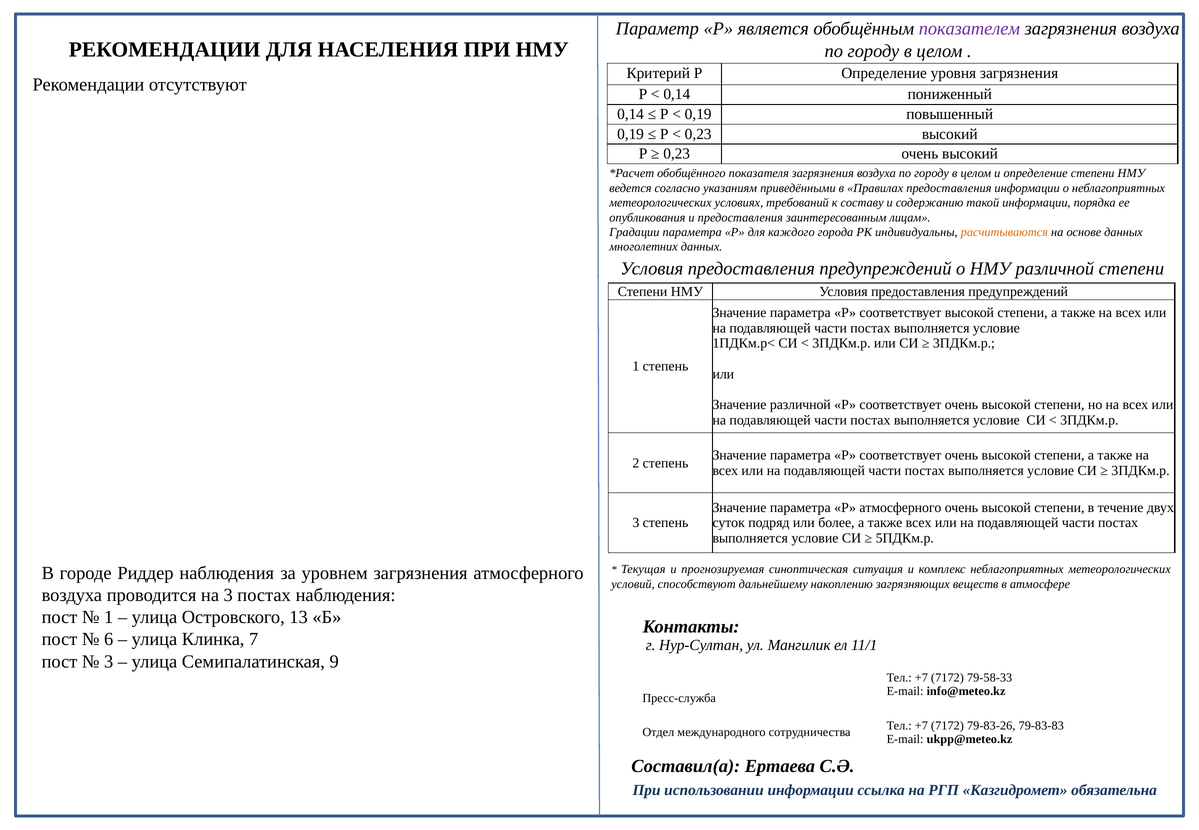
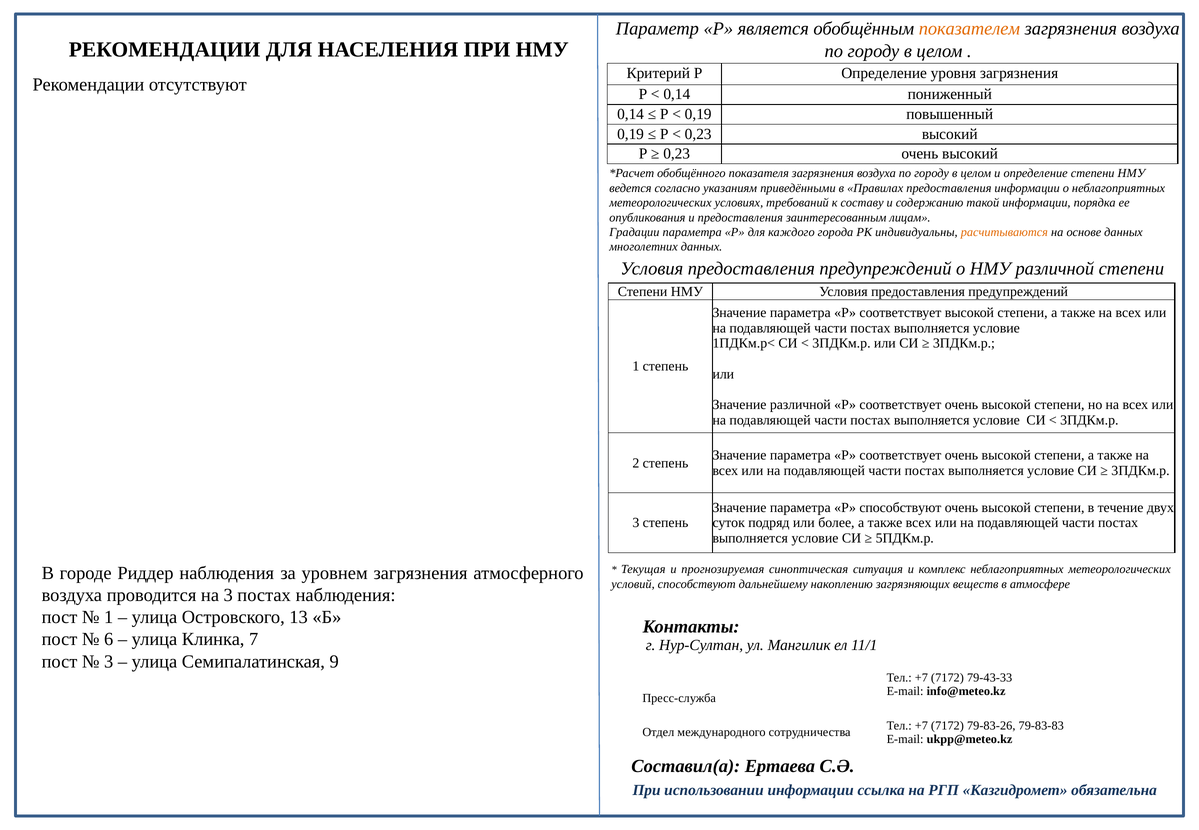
показателем colour: purple -> orange (969, 29)
Р атмосферного: атмосферного -> способствуют (900, 508)
79-58-33: 79-58-33 -> 79-43-33 (990, 678)
